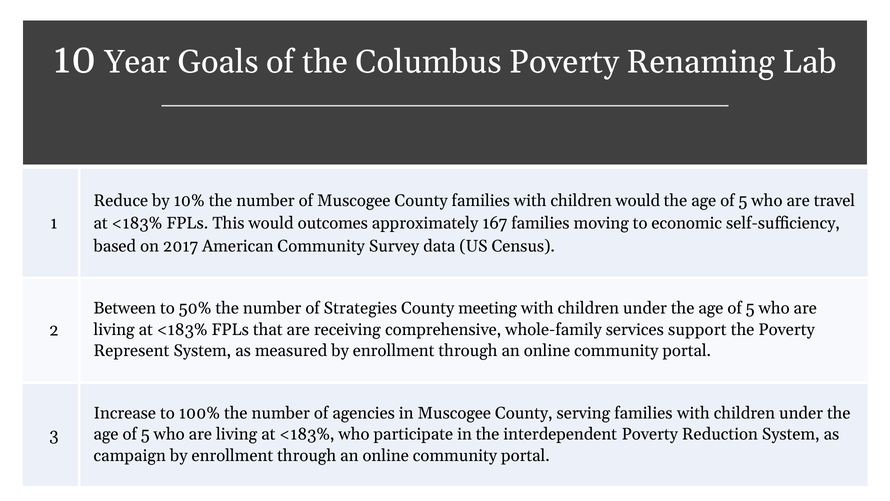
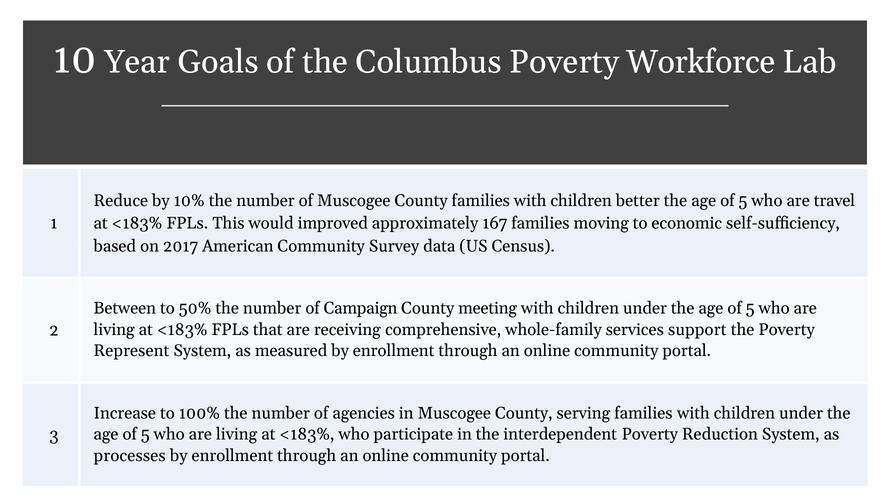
Renaming: Renaming -> Workforce (701, 62)
children would: would -> better (638, 201)
outcomes: outcomes -> improved (333, 223)
Strategies: Strategies -> Campaign (361, 308)
campaign: campaign -> processes (130, 455)
